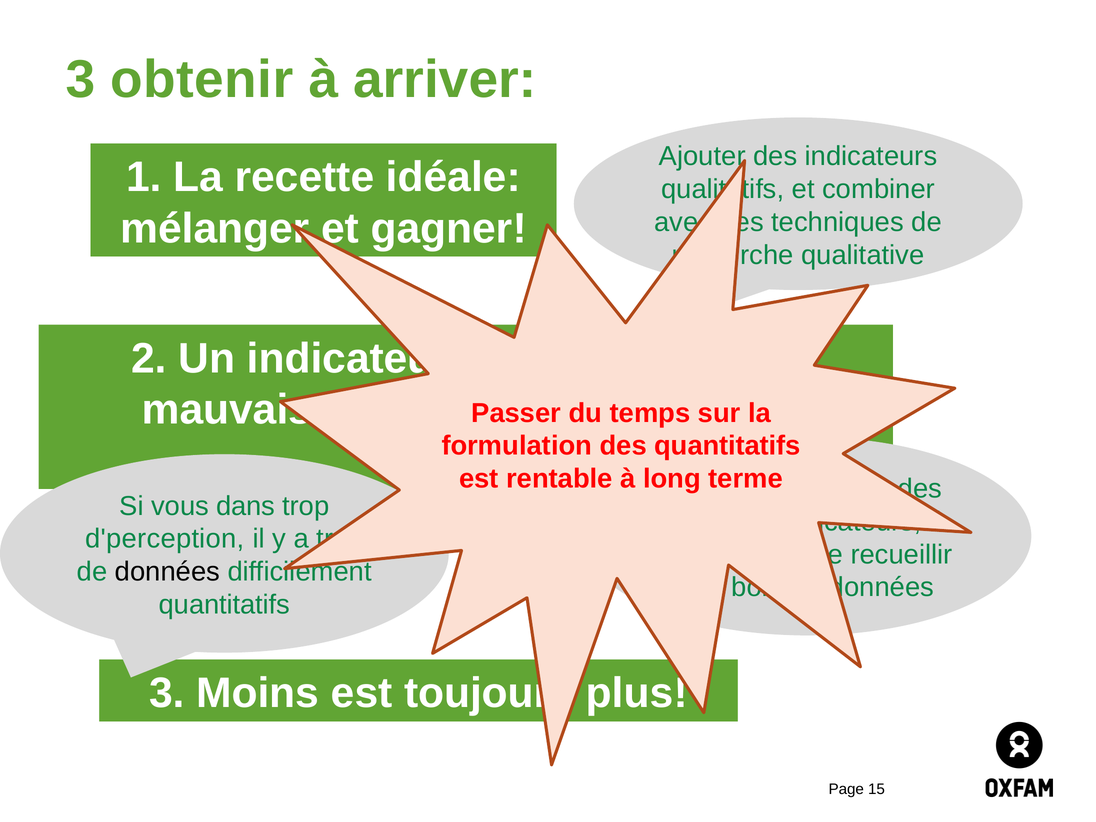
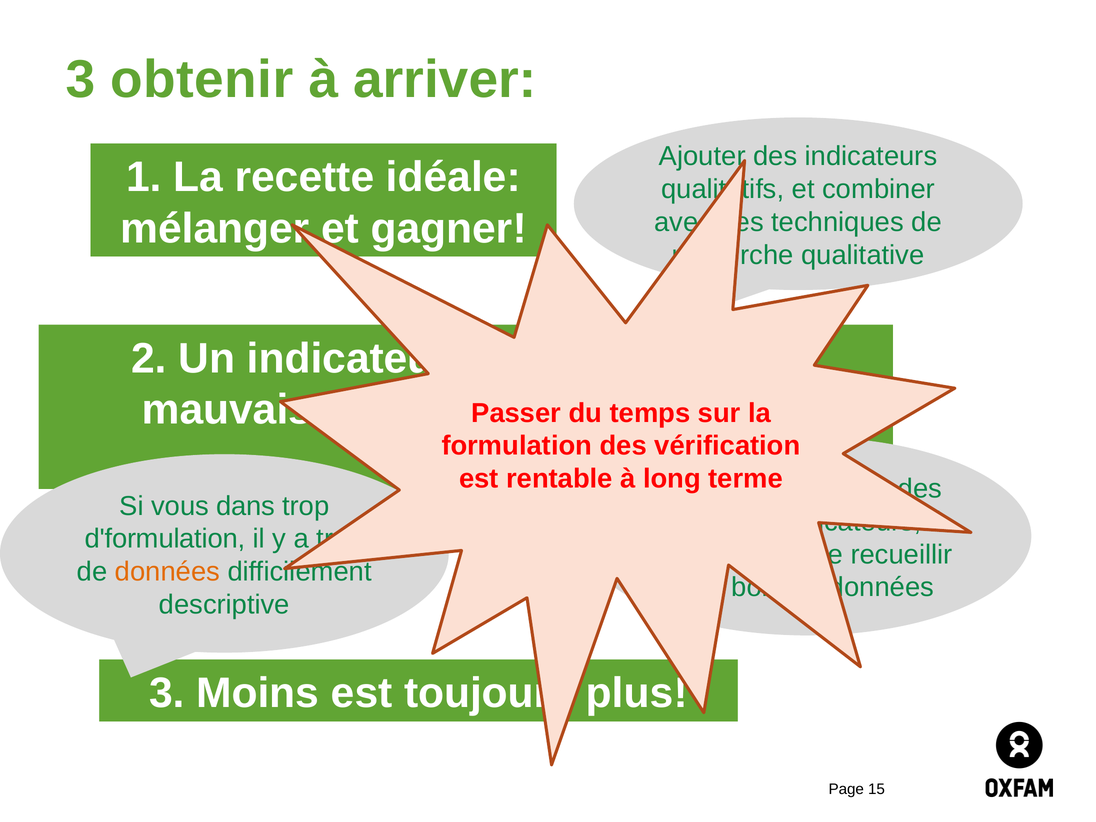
des quantitatifs: quantitatifs -> vérification (727, 446)
d'perception: d'perception -> d'formulation (165, 539)
données colour: black -> orange (167, 572)
quantitatifs: quantitatifs -> descriptive (224, 605)
